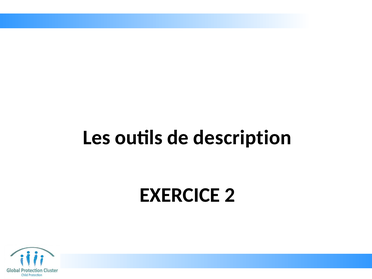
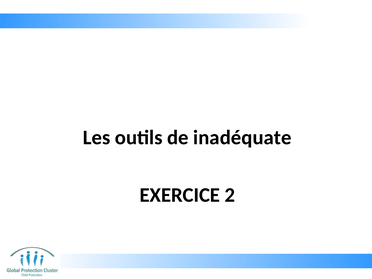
description: description -> inadéquate (242, 138)
